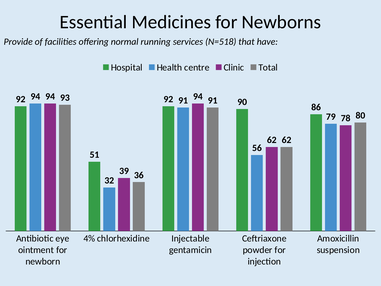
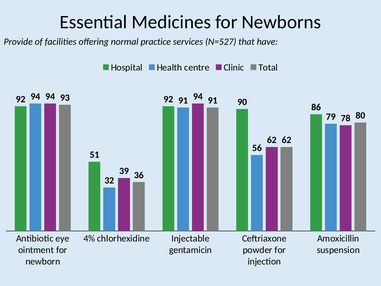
running: running -> practice (156, 42)
N=518: N=518 -> N=527 (221, 42)
